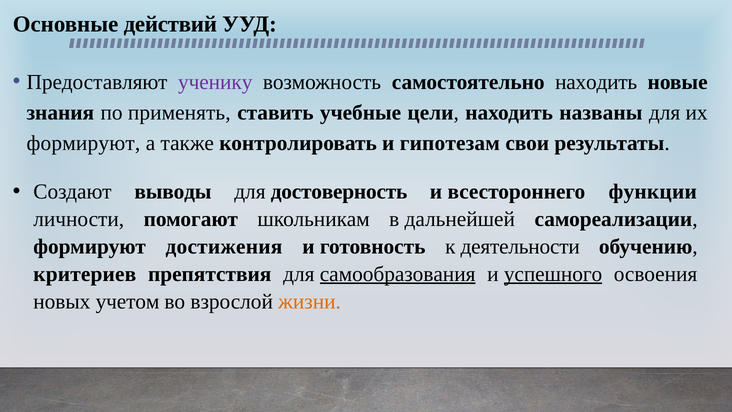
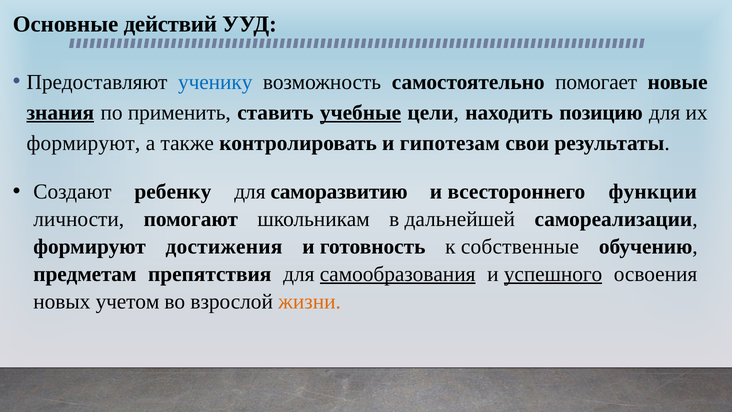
ученику colour: purple -> blue (215, 82)
самостоятельно находить: находить -> помогает (596, 82)
знания underline: none -> present (60, 113)
применять: применять -> применить (179, 113)
учебные underline: none -> present (361, 113)
названы: названы -> позицию (601, 113)
выводы: выводы -> ребенку (173, 192)
достоверность: достоверность -> саморазвитию (339, 192)
деятельности: деятельности -> собственные (520, 247)
критериев: критериев -> предметам (85, 274)
